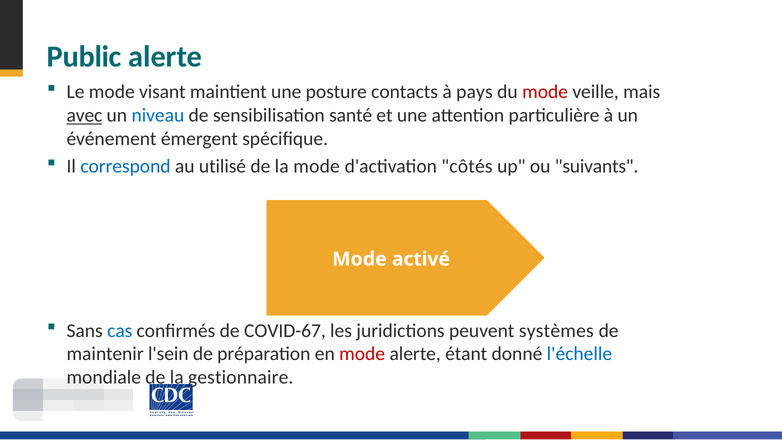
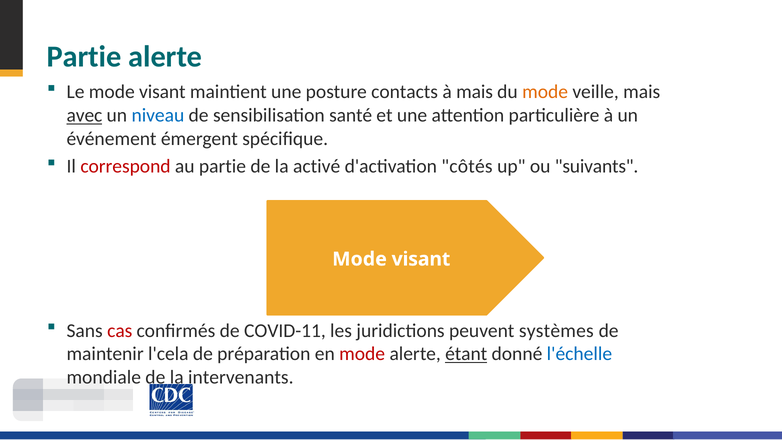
Public: Public -> Partie (84, 57)
à pays: pays -> mais (475, 92)
mode colour: red -> orange (545, 92)
correspond colour: blue -> red (125, 166)
au utilisé: utilisé -> partie (222, 166)
la mode: mode -> activé (317, 166)
activé: activé -> visant (421, 259)
cas colour: blue -> red (120, 330)
COVID-67: COVID-67 -> COVID-11 (285, 330)
l'sein: l'sein -> l'cela (168, 354)
étant underline: none -> present (466, 354)
gestionnaire: gestionnaire -> intervenants (241, 377)
